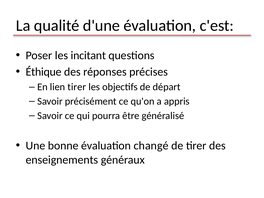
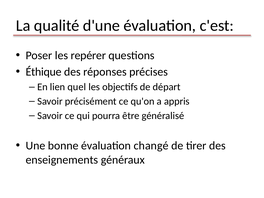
incitant: incitant -> repérer (88, 55)
lien tirer: tirer -> quel (77, 87)
